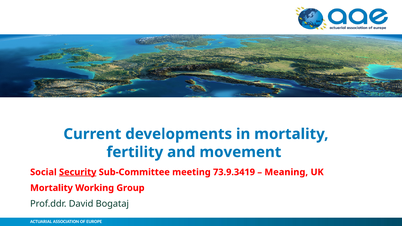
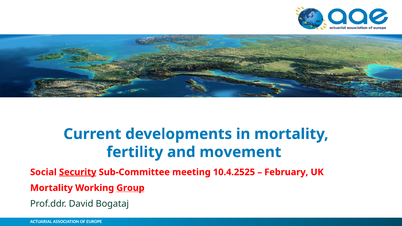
73.9.3419: 73.9.3419 -> 10.4.2525 (234, 172)
Meaning: Meaning -> February (286, 172)
Group underline: none -> present (130, 188)
